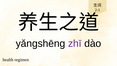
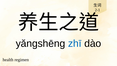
zhī colour: purple -> blue (75, 43)
